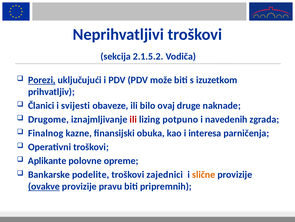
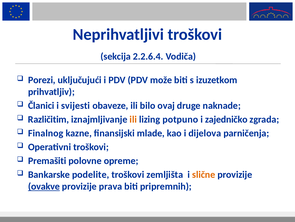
2.1.5.2: 2.1.5.2 -> 2.2.6.4 (148, 56)
Porezi underline: present -> none (42, 80)
Drugome: Drugome -> Različitim (48, 119)
ili colour: red -> orange (133, 119)
navedenih: navedenih -> zajedničko (226, 119)
obuka: obuka -> mlade (151, 133)
interesa: interesa -> dijelova (205, 133)
Aplikante: Aplikante -> Premašiti (47, 160)
zajednici: zajednici -> zemljišta (165, 174)
pravu: pravu -> prava (111, 186)
